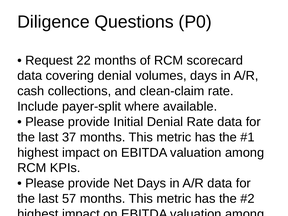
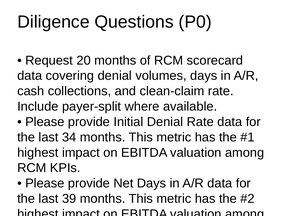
22: 22 -> 20 (84, 60)
37: 37 -> 34 (69, 137)
57: 57 -> 39 (69, 199)
